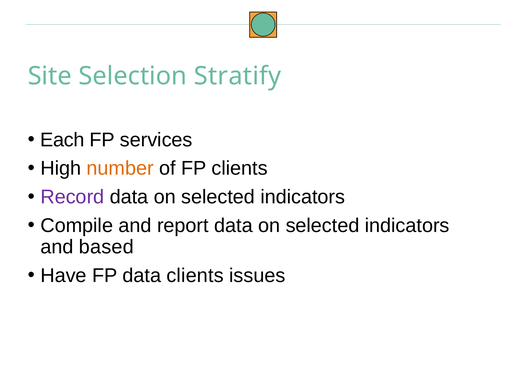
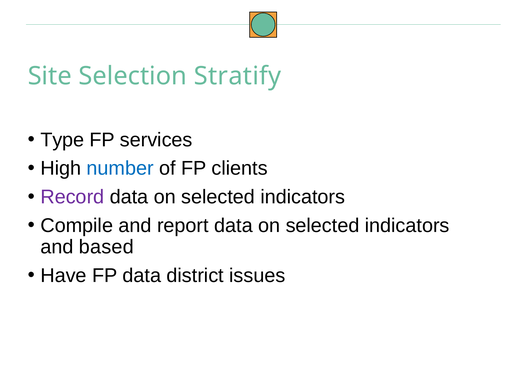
Each: Each -> Type (62, 140)
number colour: orange -> blue (120, 168)
data clients: clients -> district (195, 275)
